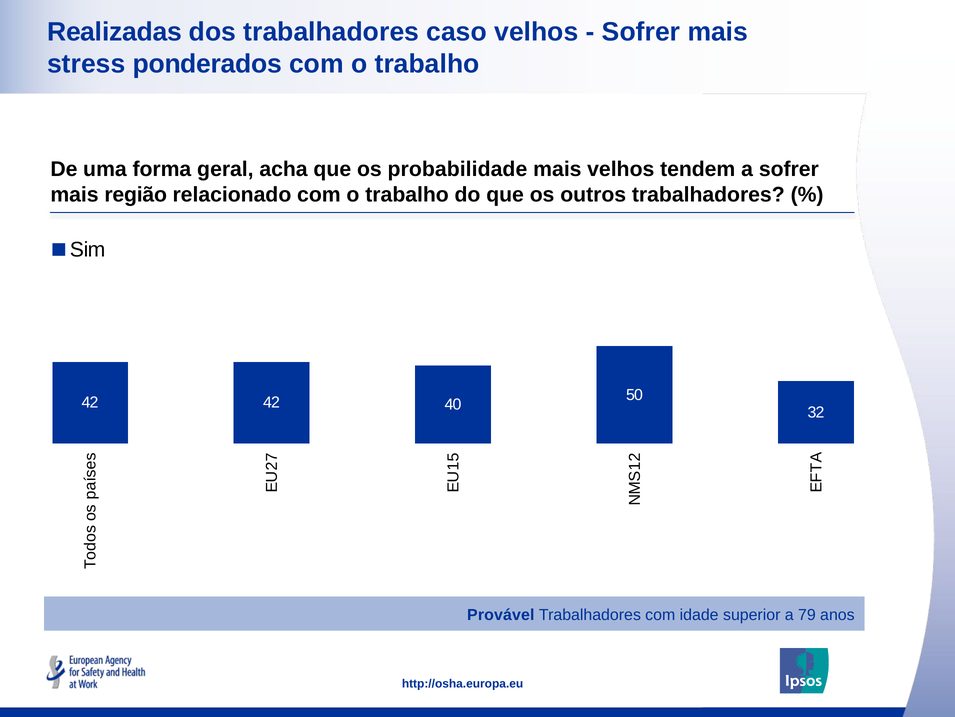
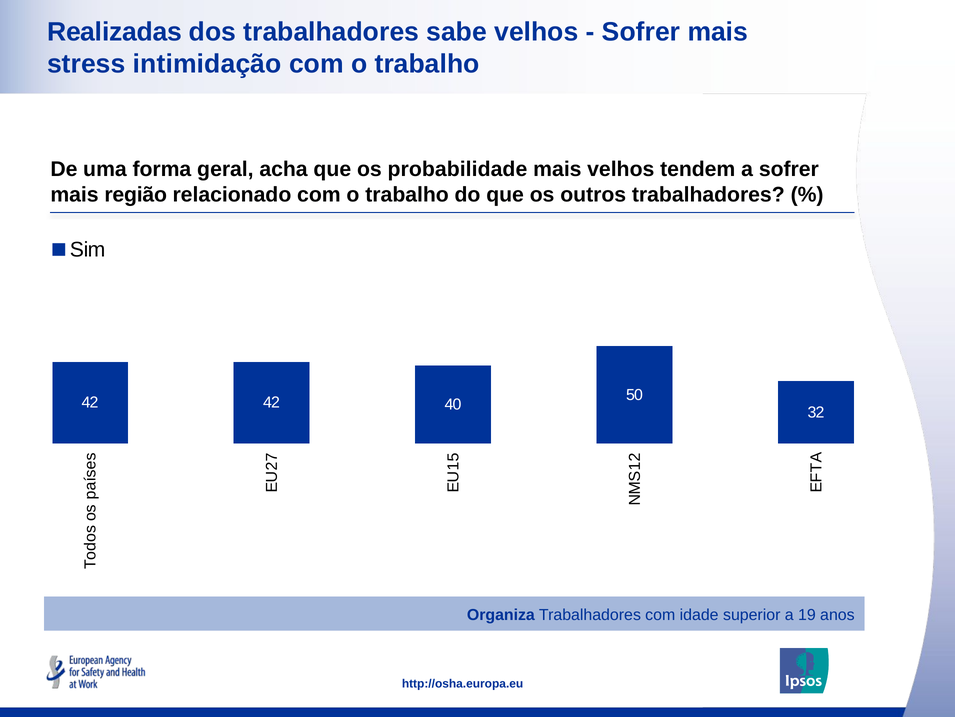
caso: caso -> sabe (457, 32)
ponderados: ponderados -> intimidação (207, 64)
Provável: Provável -> Organiza (501, 614)
79: 79 -> 19 (807, 614)
